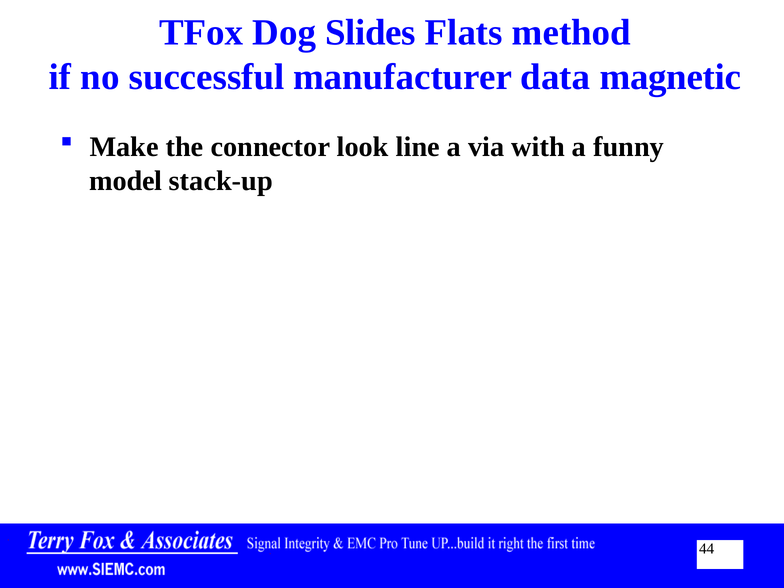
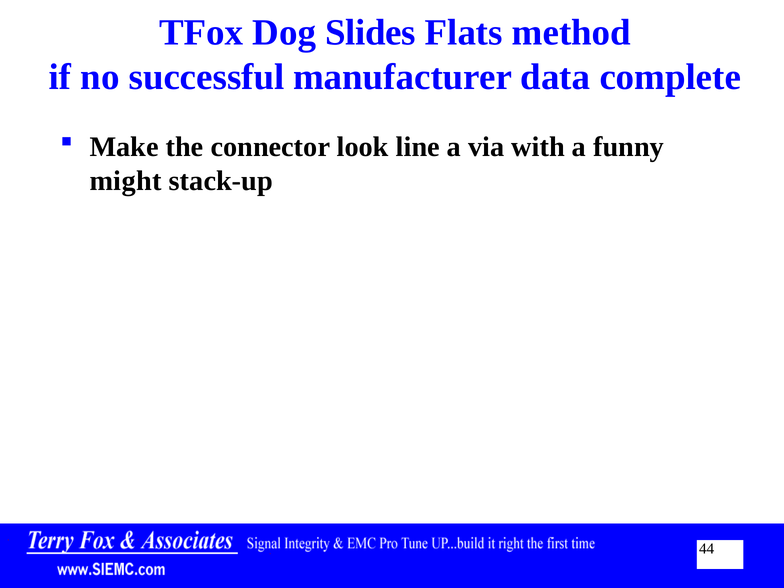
magnetic: magnetic -> complete (670, 77)
model: model -> might (126, 181)
